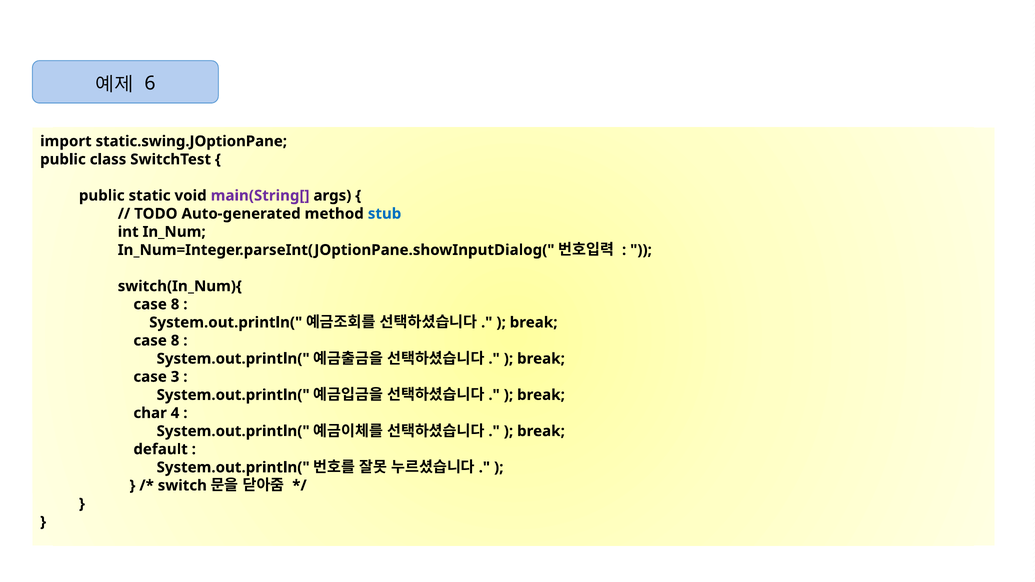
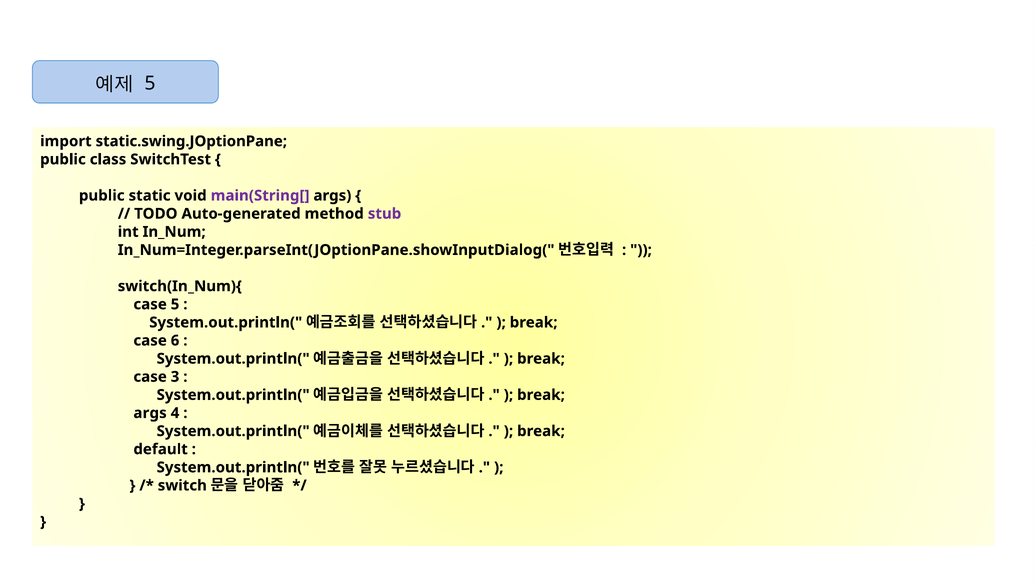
6: 6 -> 5 (150, 83)
stub colour: blue -> purple (385, 214)
8: 8 -> 5 (175, 304)
8: 8 -> 6 (175, 341)
char: char -> args (150, 413)
